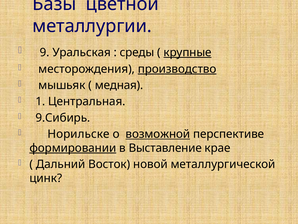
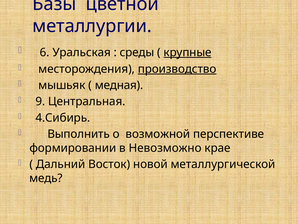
9: 9 -> 6 (45, 52)
1: 1 -> 9 (40, 101)
9.Сибирь: 9.Сибирь -> 4.Сибирь (63, 118)
Норильске: Норильске -> Выполнить (79, 134)
возможной underline: present -> none (158, 134)
формировании underline: present -> none (73, 148)
Выставление: Выставление -> Невозможно (165, 148)
цинк: цинк -> медь (46, 178)
